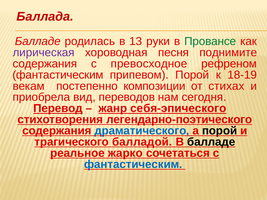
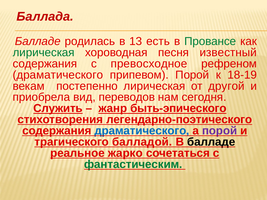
руки: руки -> есть (158, 41)
лирическая colour: purple -> green (44, 53)
поднимите: поднимите -> известный (228, 53)
фантастическим: фантастическим -> драматического (58, 75)
постепенно композиции: композиции -> лирическая (154, 86)
стихах: стихах -> другой (226, 86)
Перевод: Перевод -> Служить (58, 108)
себя-эпического: себя-эпического -> быть-эпического (178, 108)
порой colour: black -> purple (220, 131)
фантастическим colour: blue -> green (133, 164)
